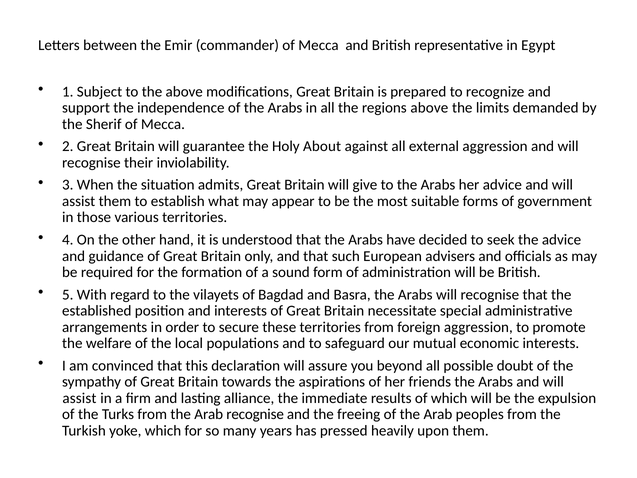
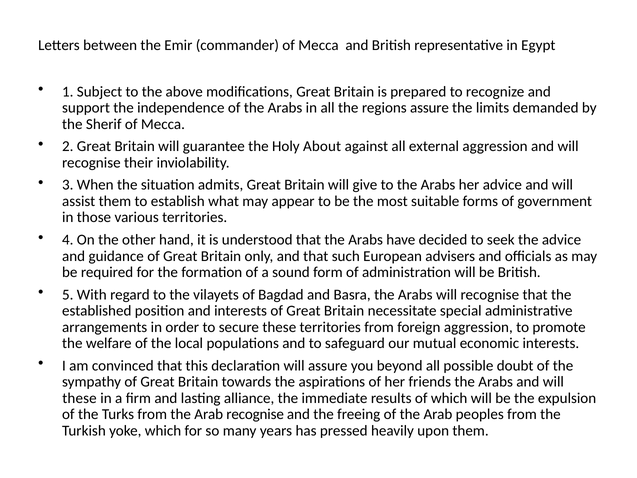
regions above: above -> assure (430, 108)
assist: assist -> these (79, 398)
